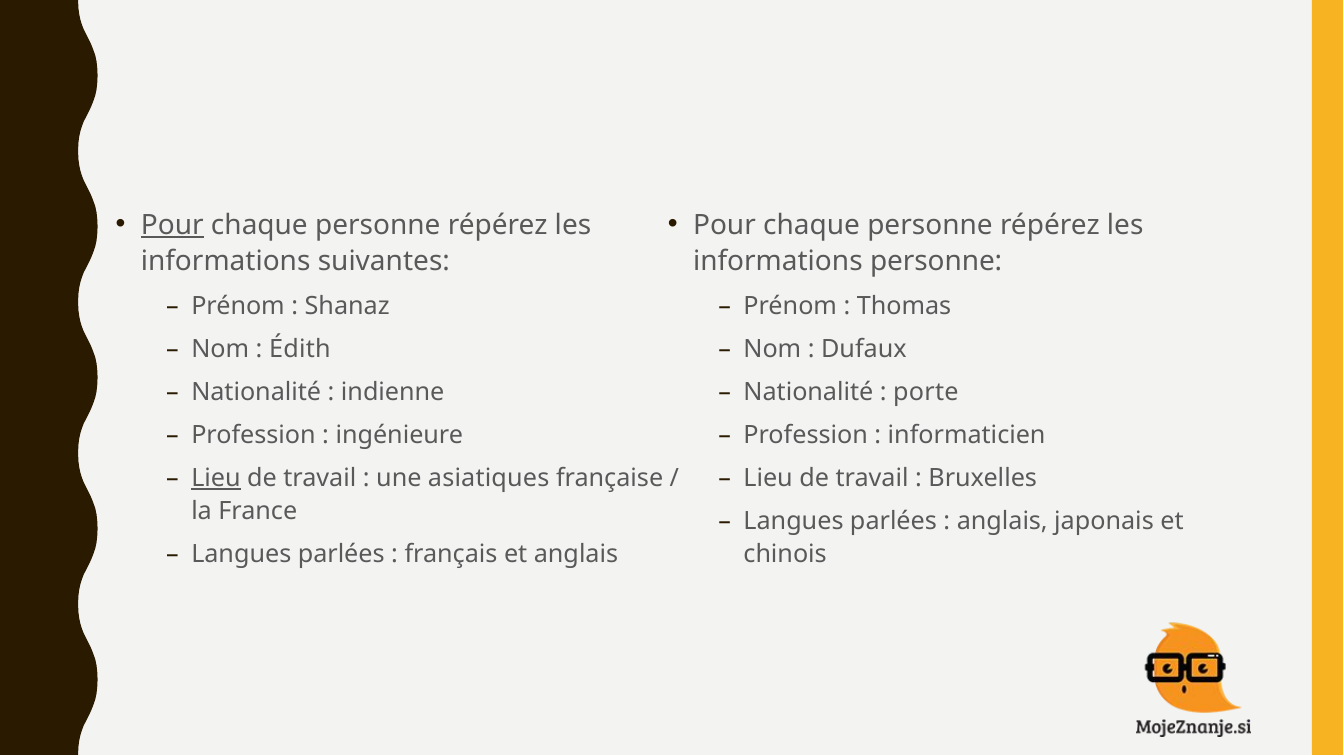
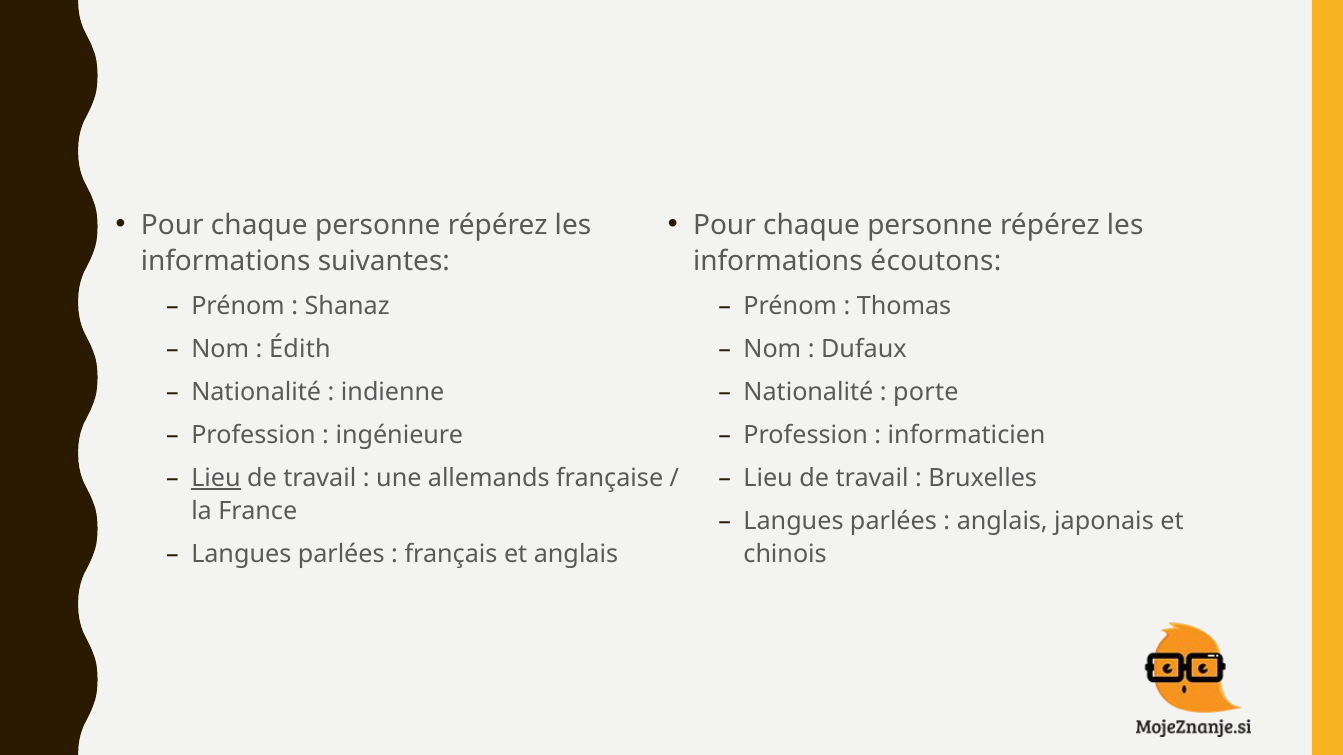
Pour underline: present -> none (172, 225)
informations personne: personne -> écoutons (936, 262)
asiatiques: asiatiques -> allemands (489, 478)
